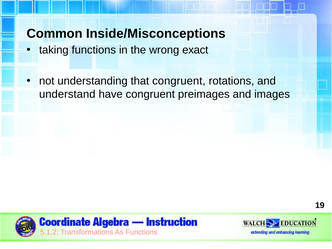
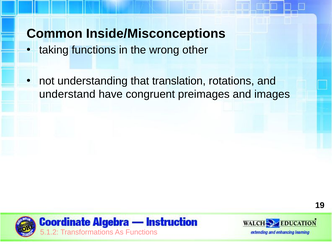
exact: exact -> other (195, 50)
that congruent: congruent -> translation (179, 81)
